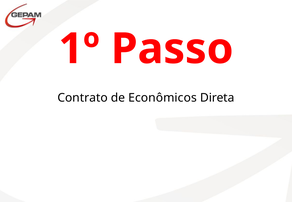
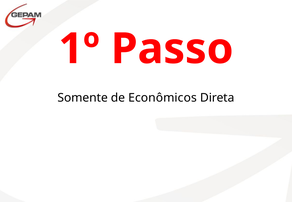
Contrato: Contrato -> Somente (83, 98)
